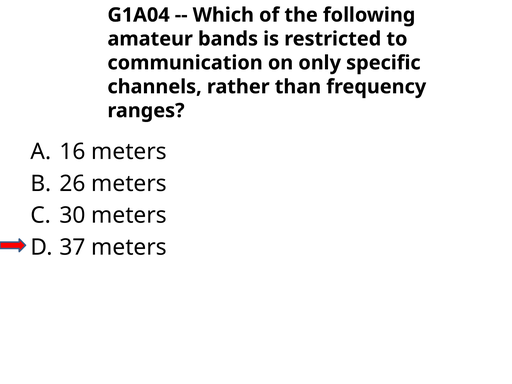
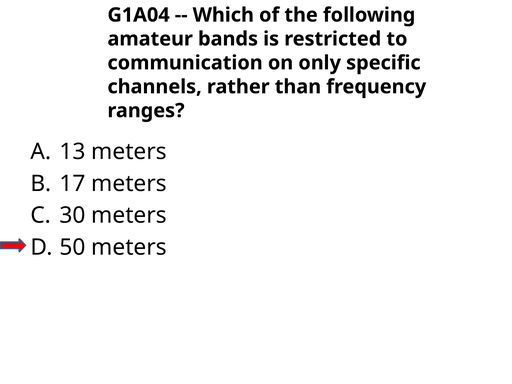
16: 16 -> 13 (72, 152)
26: 26 -> 17 (72, 184)
37: 37 -> 50 (72, 247)
